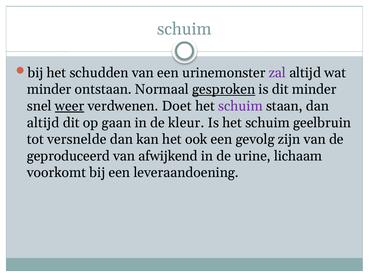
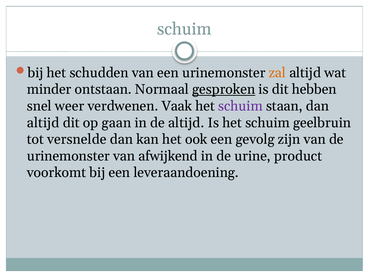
zal colour: purple -> orange (277, 73)
dit minder: minder -> hebben (314, 89)
weer underline: present -> none (70, 106)
Doet: Doet -> Vaak (177, 106)
de kleur: kleur -> altijd (186, 123)
geproduceerd: geproduceerd -> urinemonster (68, 156)
lichaam: lichaam -> product (298, 156)
